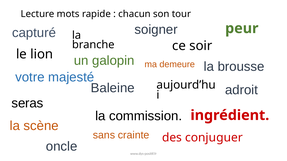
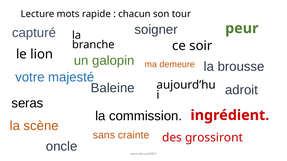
conjuguer: conjuguer -> grossiront (214, 138)
